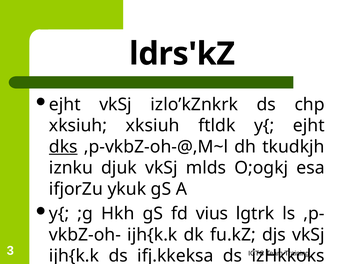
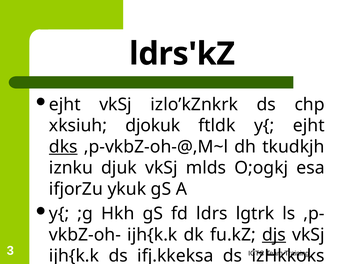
xksiuh xksiuh: xksiuh -> djokuk (153, 126)
vius: vius -> ldrs (212, 214)
djs underline: none -> present (274, 235)
